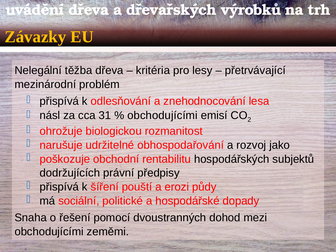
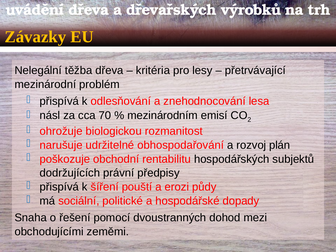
31: 31 -> 70 (105, 115)
obchodujícími: obchodujícími -> mezinárodním (163, 115)
jako: jako -> plán (280, 145)
